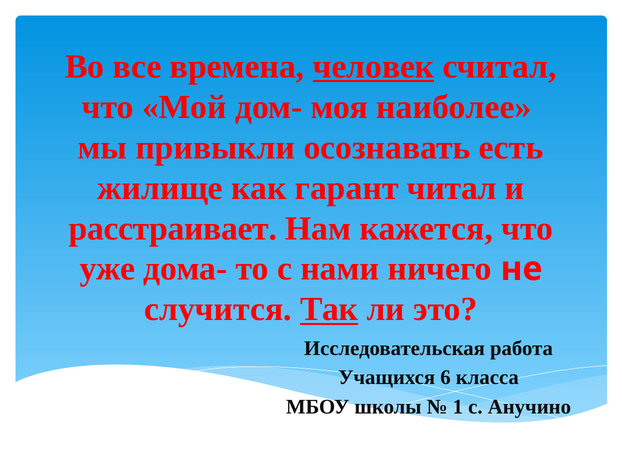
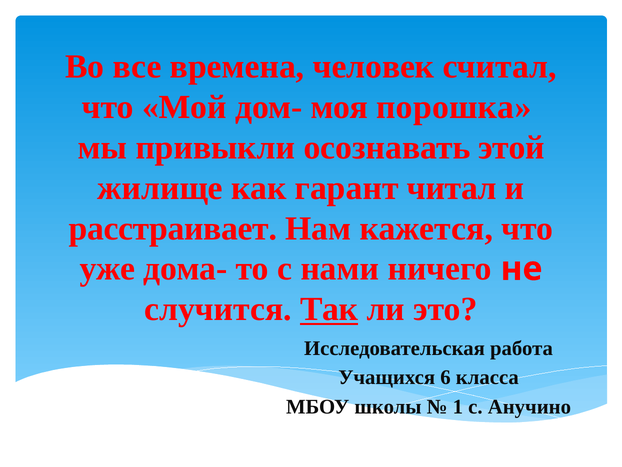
человек underline: present -> none (374, 66)
наиболее: наиболее -> порошка (454, 107)
есть: есть -> этой (511, 147)
